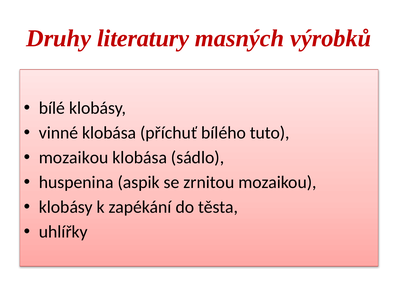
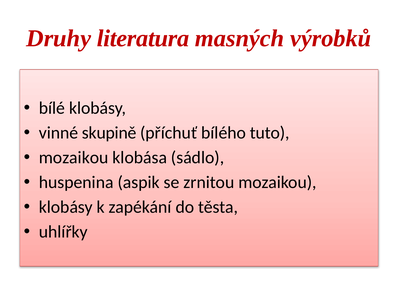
literatury: literatury -> literatura (143, 39)
vinné klobása: klobása -> skupině (109, 133)
